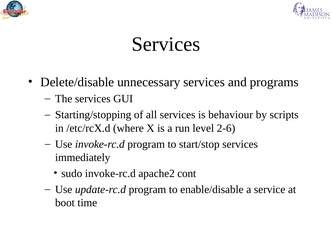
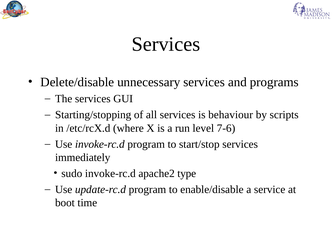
2-6: 2-6 -> 7-6 (226, 128)
cont: cont -> type (187, 173)
